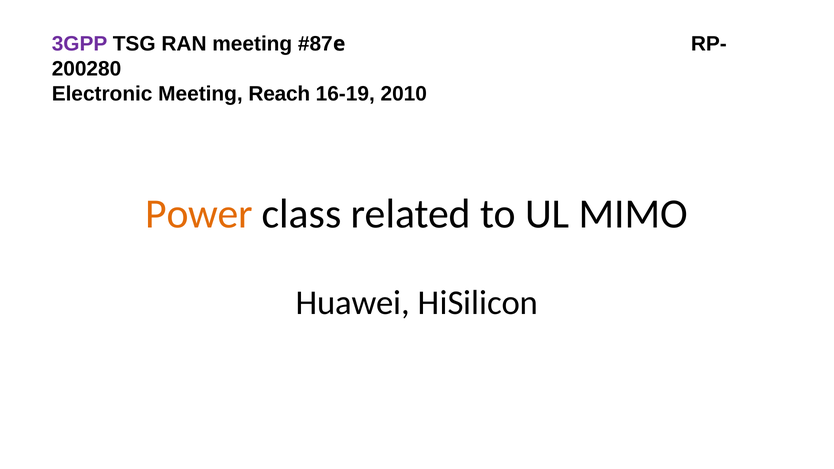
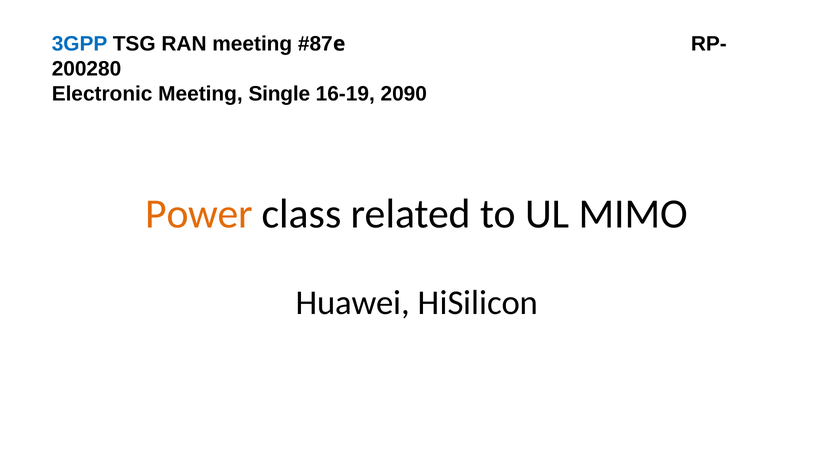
3GPP colour: purple -> blue (80, 44)
Reach: Reach -> Single (279, 94)
2010: 2010 -> 2090 (404, 94)
